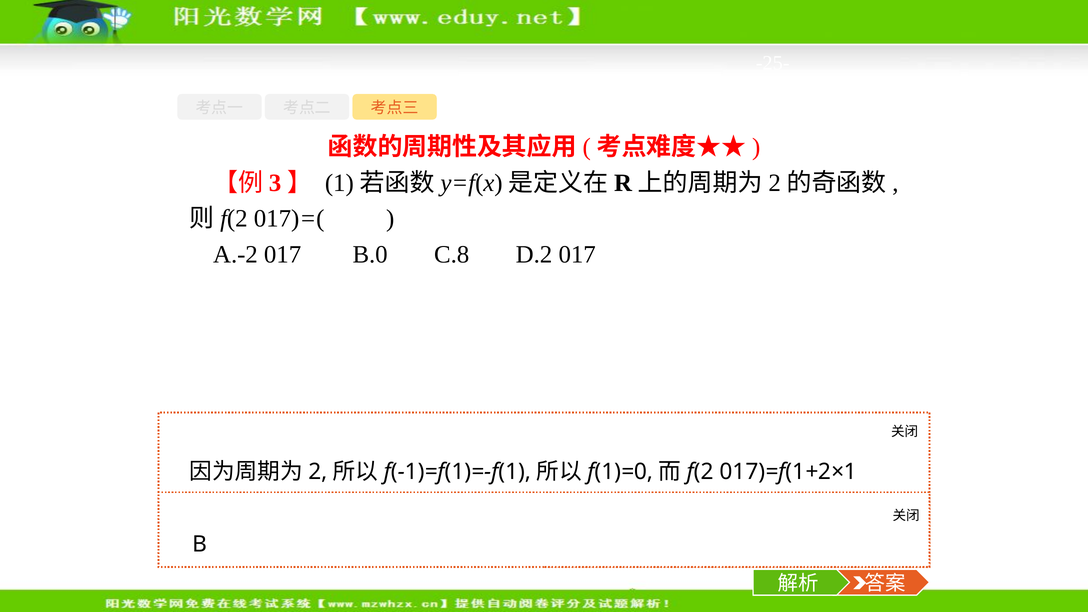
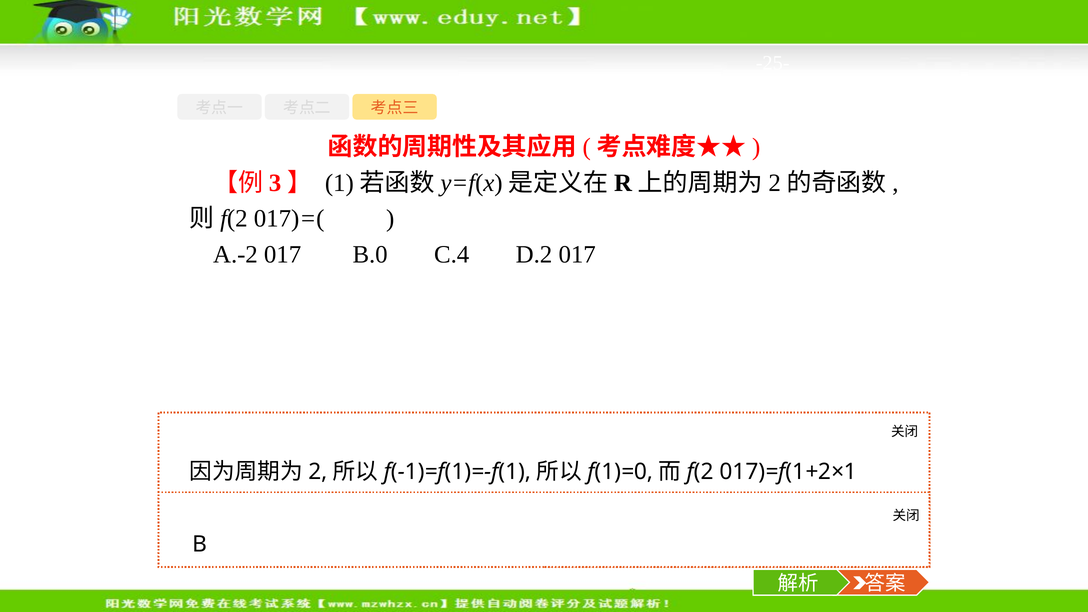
C.8: C.8 -> C.4 (452, 255)
